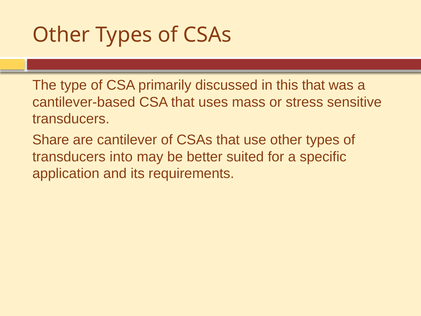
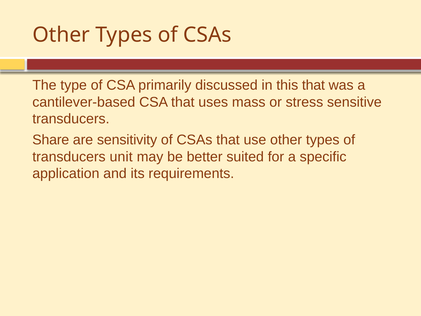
cantilever: cantilever -> sensitivity (127, 140)
into: into -> unit (121, 157)
